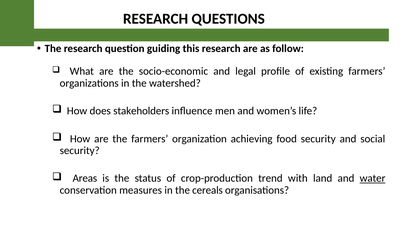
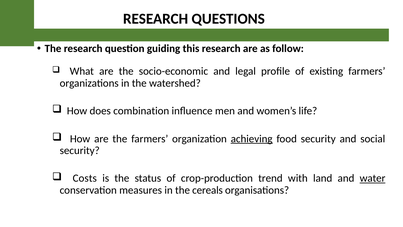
stakeholders: stakeholders -> combination (141, 111)
achieving underline: none -> present (252, 139)
Areas: Areas -> Costs (85, 178)
